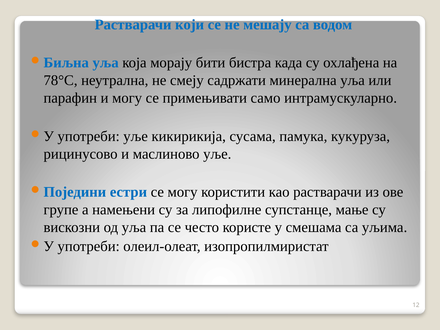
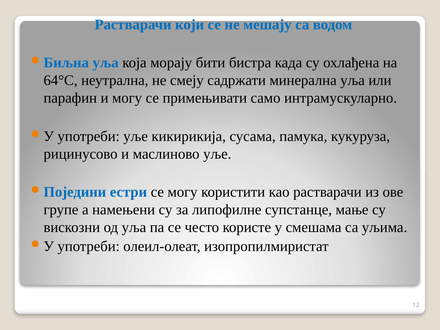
78°C: 78°C -> 64°C (61, 80)
